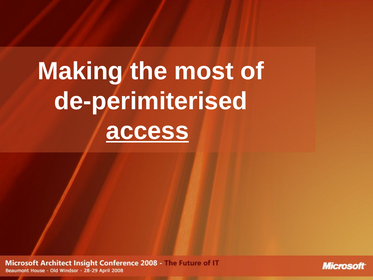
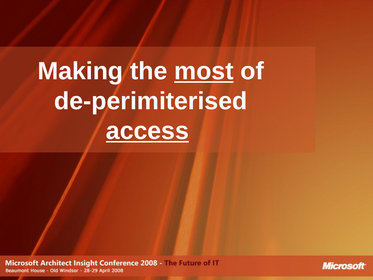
most underline: none -> present (204, 71)
